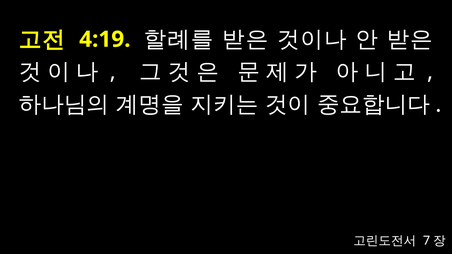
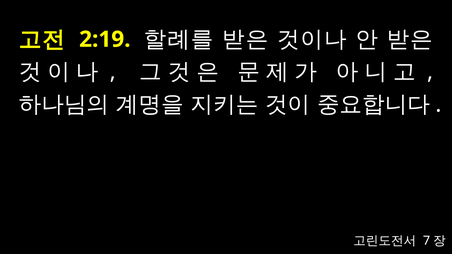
4:19: 4:19 -> 2:19 (105, 39)
